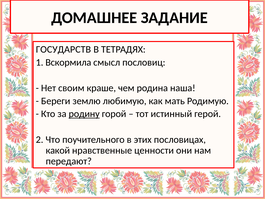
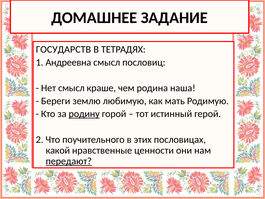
Вскормила: Вскормила -> Андреевна (68, 62)
Нет своим: своим -> смысл (71, 88)
передают underline: none -> present (69, 161)
